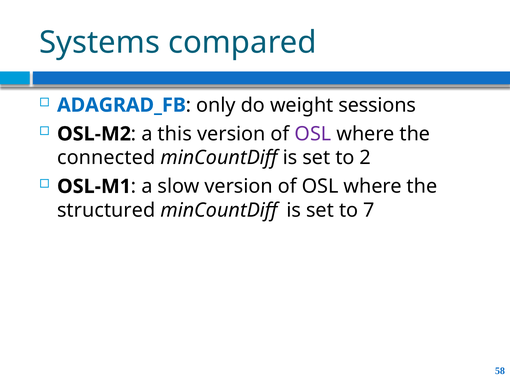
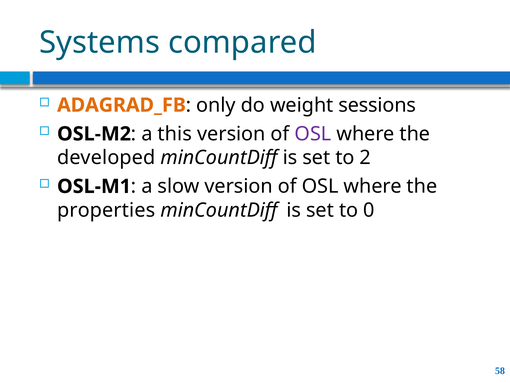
ADAGRAD_FB colour: blue -> orange (121, 105)
connected: connected -> developed (106, 157)
structured: structured -> properties (106, 210)
7: 7 -> 0 (369, 210)
